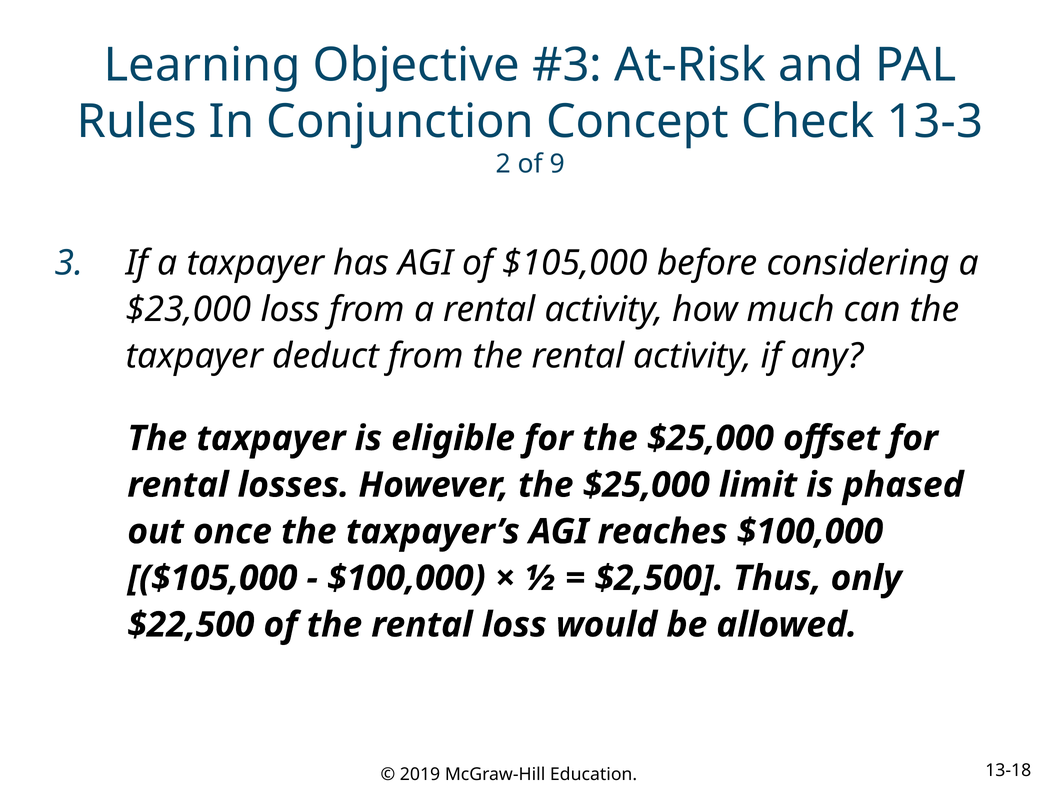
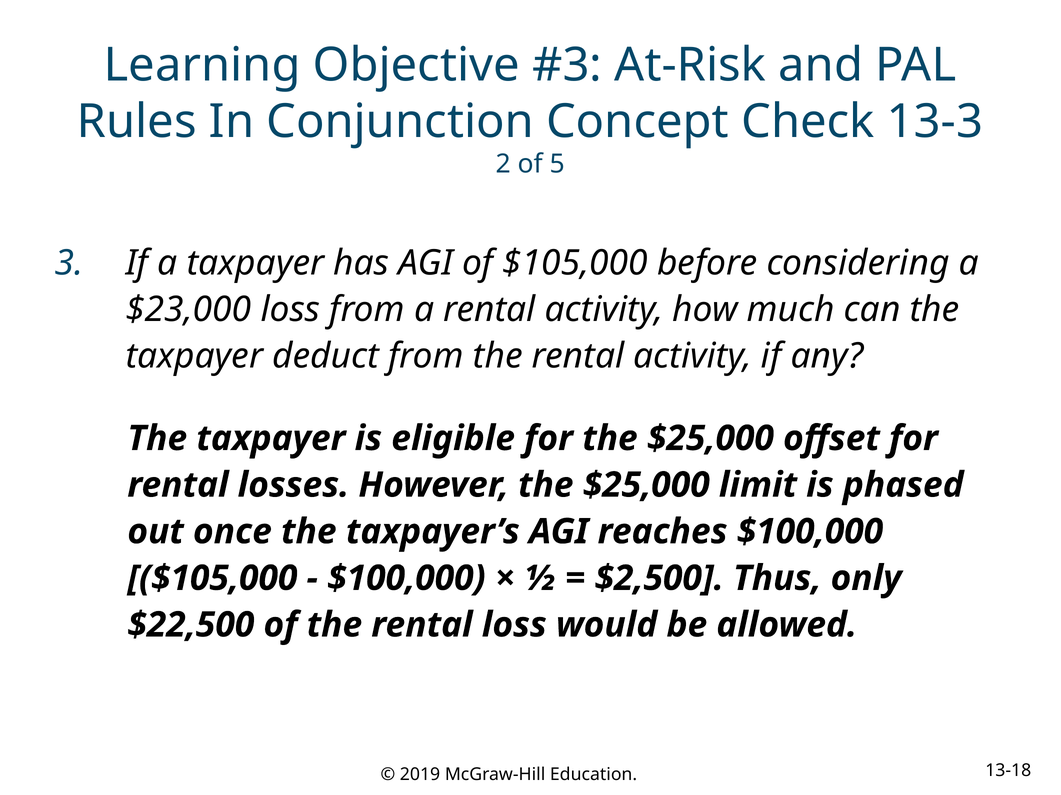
9: 9 -> 5 (558, 164)
